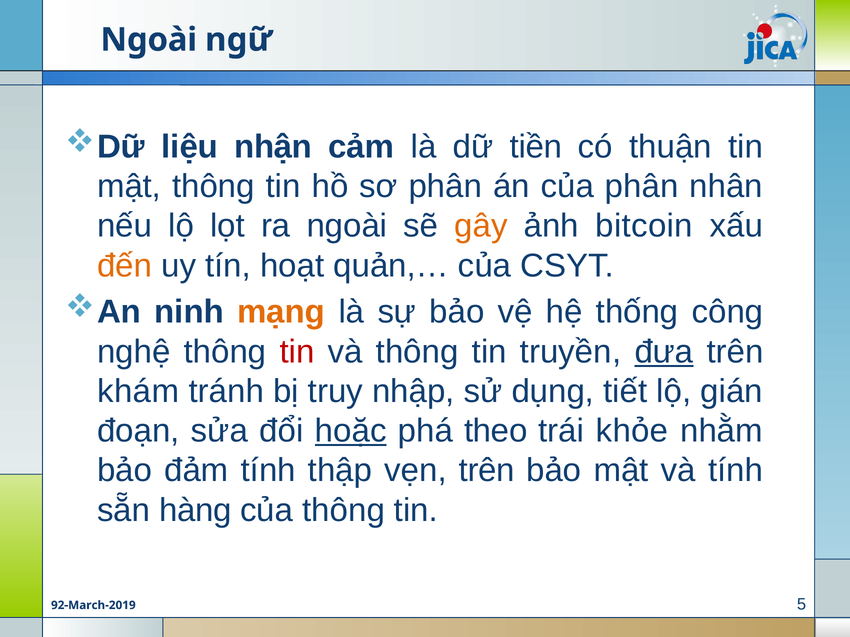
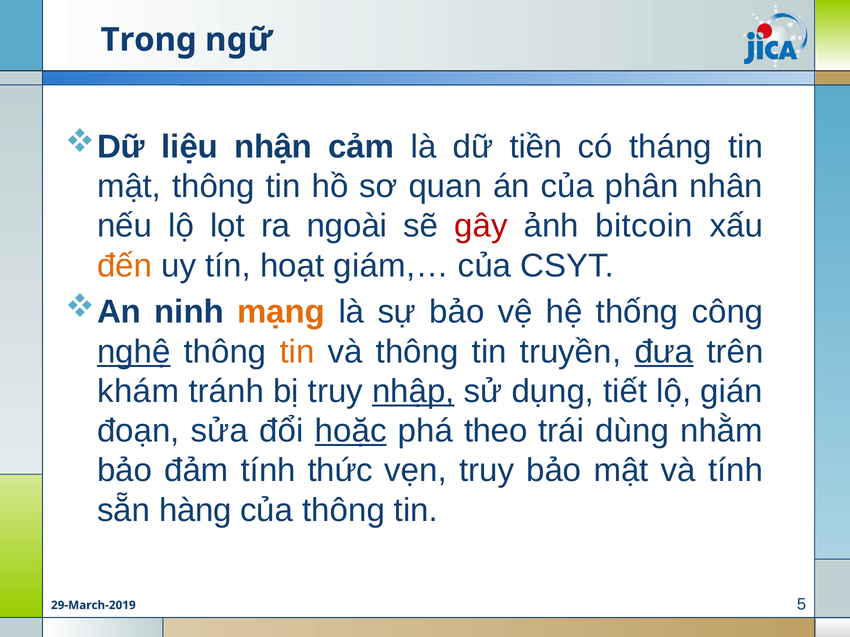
Ngoài: Ngoài -> Trong (149, 40)
thuận: thuận -> tháng (671, 147)
sơ phân: phân -> quan (445, 186)
gây colour: orange -> red (481, 226)
quản,…: quản,… -> giám,… (391, 266)
nghệ underline: none -> present (134, 352)
tin colour: red -> orange (297, 352)
nhập underline: none -> present (413, 392)
khỏe: khỏe -> dùng (632, 431)
thập: thập -> thức (340, 471)
vẹn trên: trên -> truy (487, 471)
92-March-2019: 92-March-2019 -> 29-March-2019 (93, 606)
